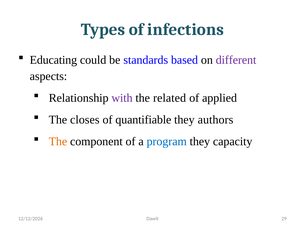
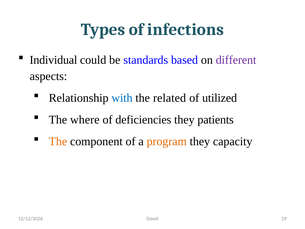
Educating: Educating -> Individual (53, 60)
with colour: purple -> blue (122, 98)
applied: applied -> utilized (220, 98)
closes: closes -> where (85, 120)
quantifiable: quantifiable -> deficiencies (143, 120)
authors: authors -> patients (216, 120)
program colour: blue -> orange (167, 141)
